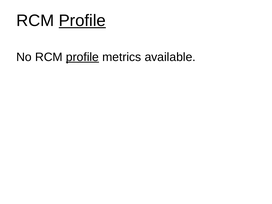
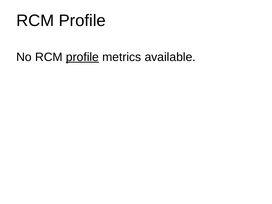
Profile underline: present -> none (82, 21)
